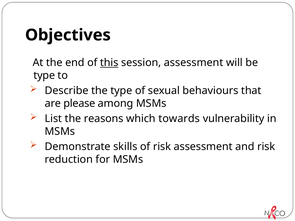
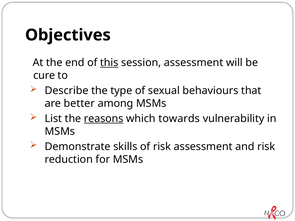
type: type -> cure (44, 76)
please: please -> better (79, 104)
reasons underline: none -> present (104, 119)
